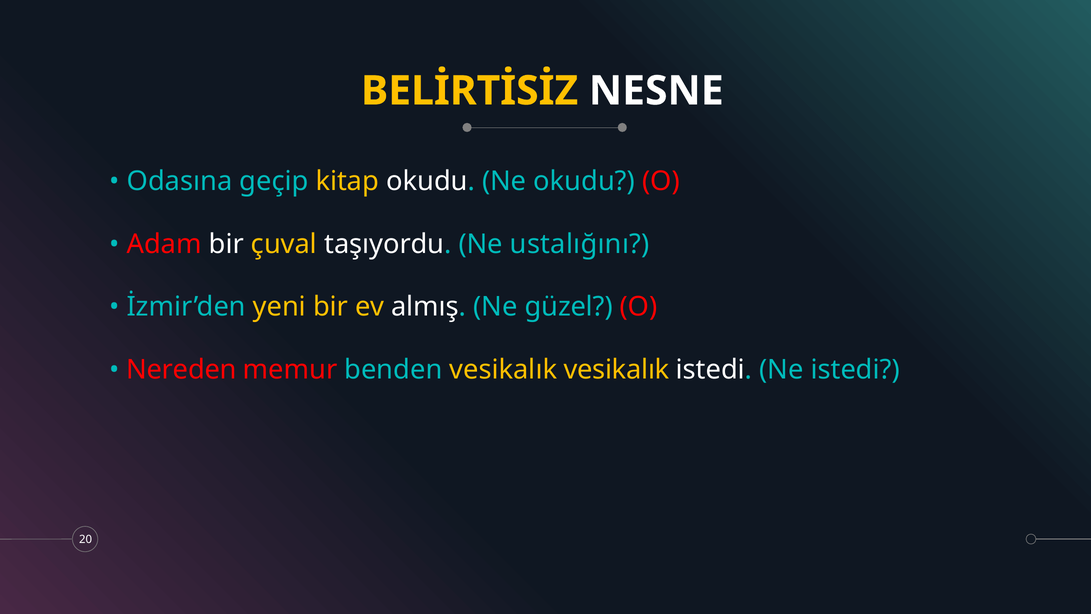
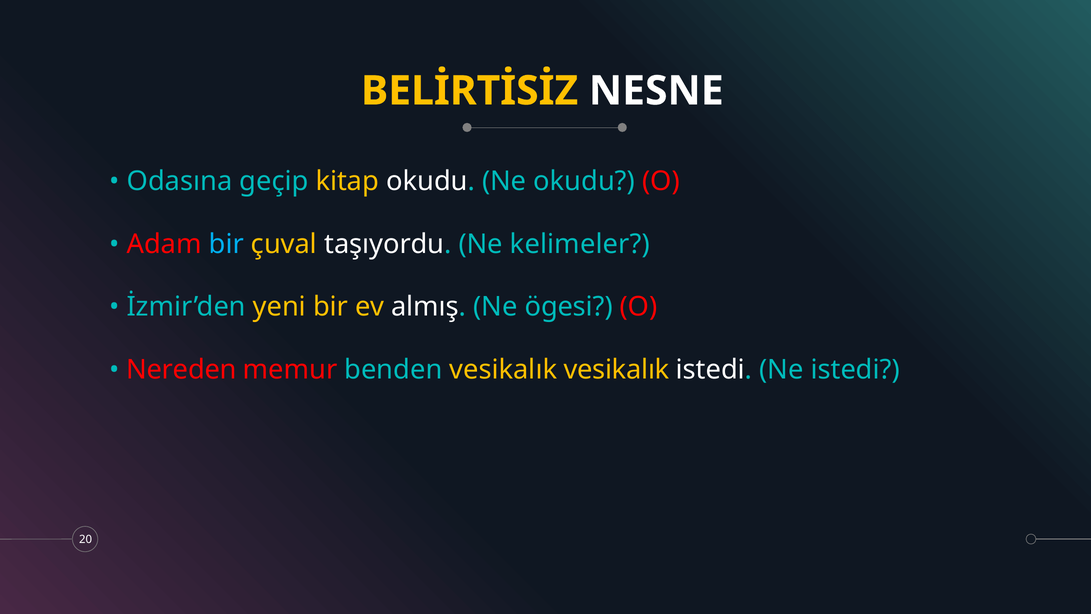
bir colour: white -> light blue (226, 244)
ustalığını: ustalığını -> kelimeler (580, 244)
güzel: güzel -> ögesi (569, 307)
